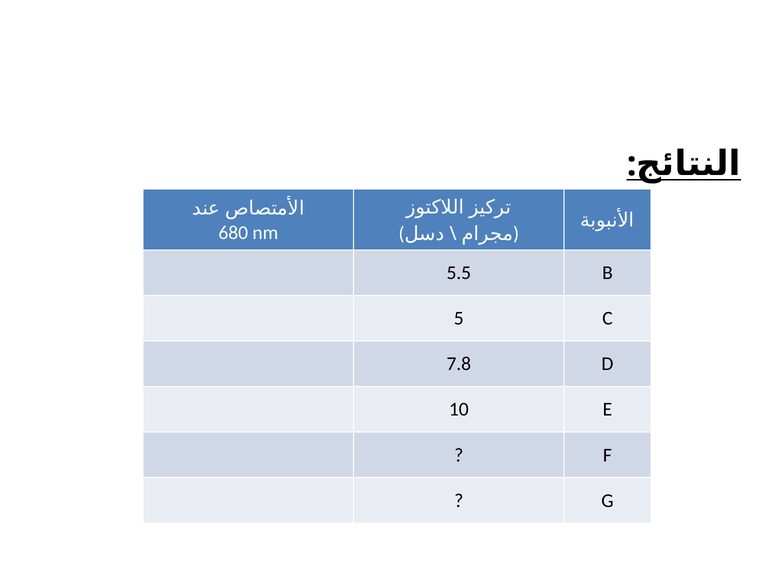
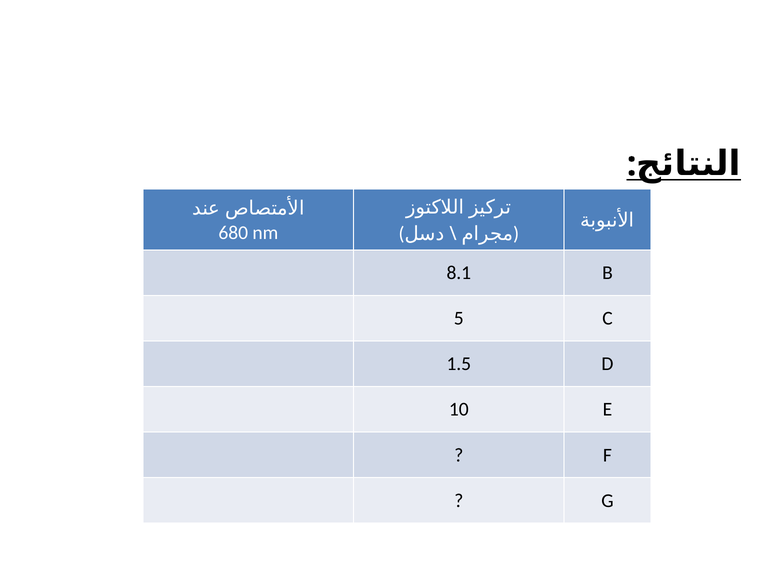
5.5: 5.5 -> 8.1 (459, 273)
7.8: 7.8 -> 1.5 (459, 364)
